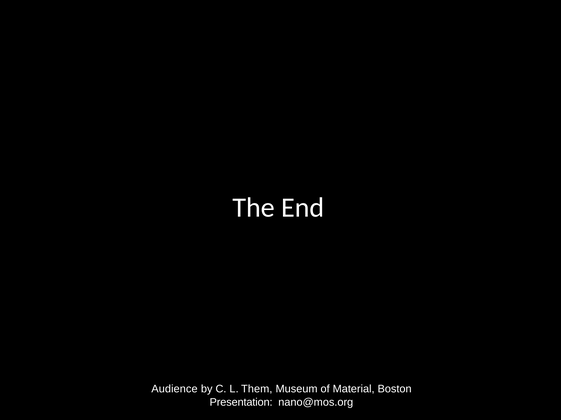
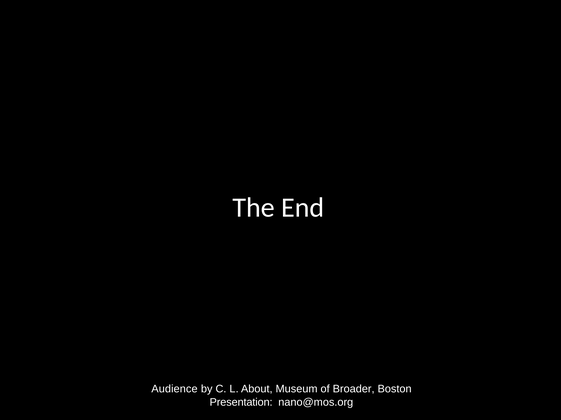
Them: Them -> About (257, 390)
Material: Material -> Broader (354, 390)
